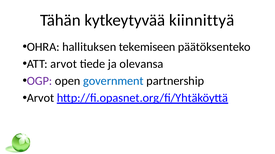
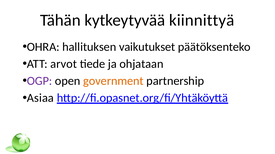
tekemiseen: tekemiseen -> vaikutukset (147, 47)
olevansa: olevansa -> ohjataan (141, 64)
government colour: blue -> orange (113, 81)
Arvot: Arvot -> Asiaa (40, 98)
